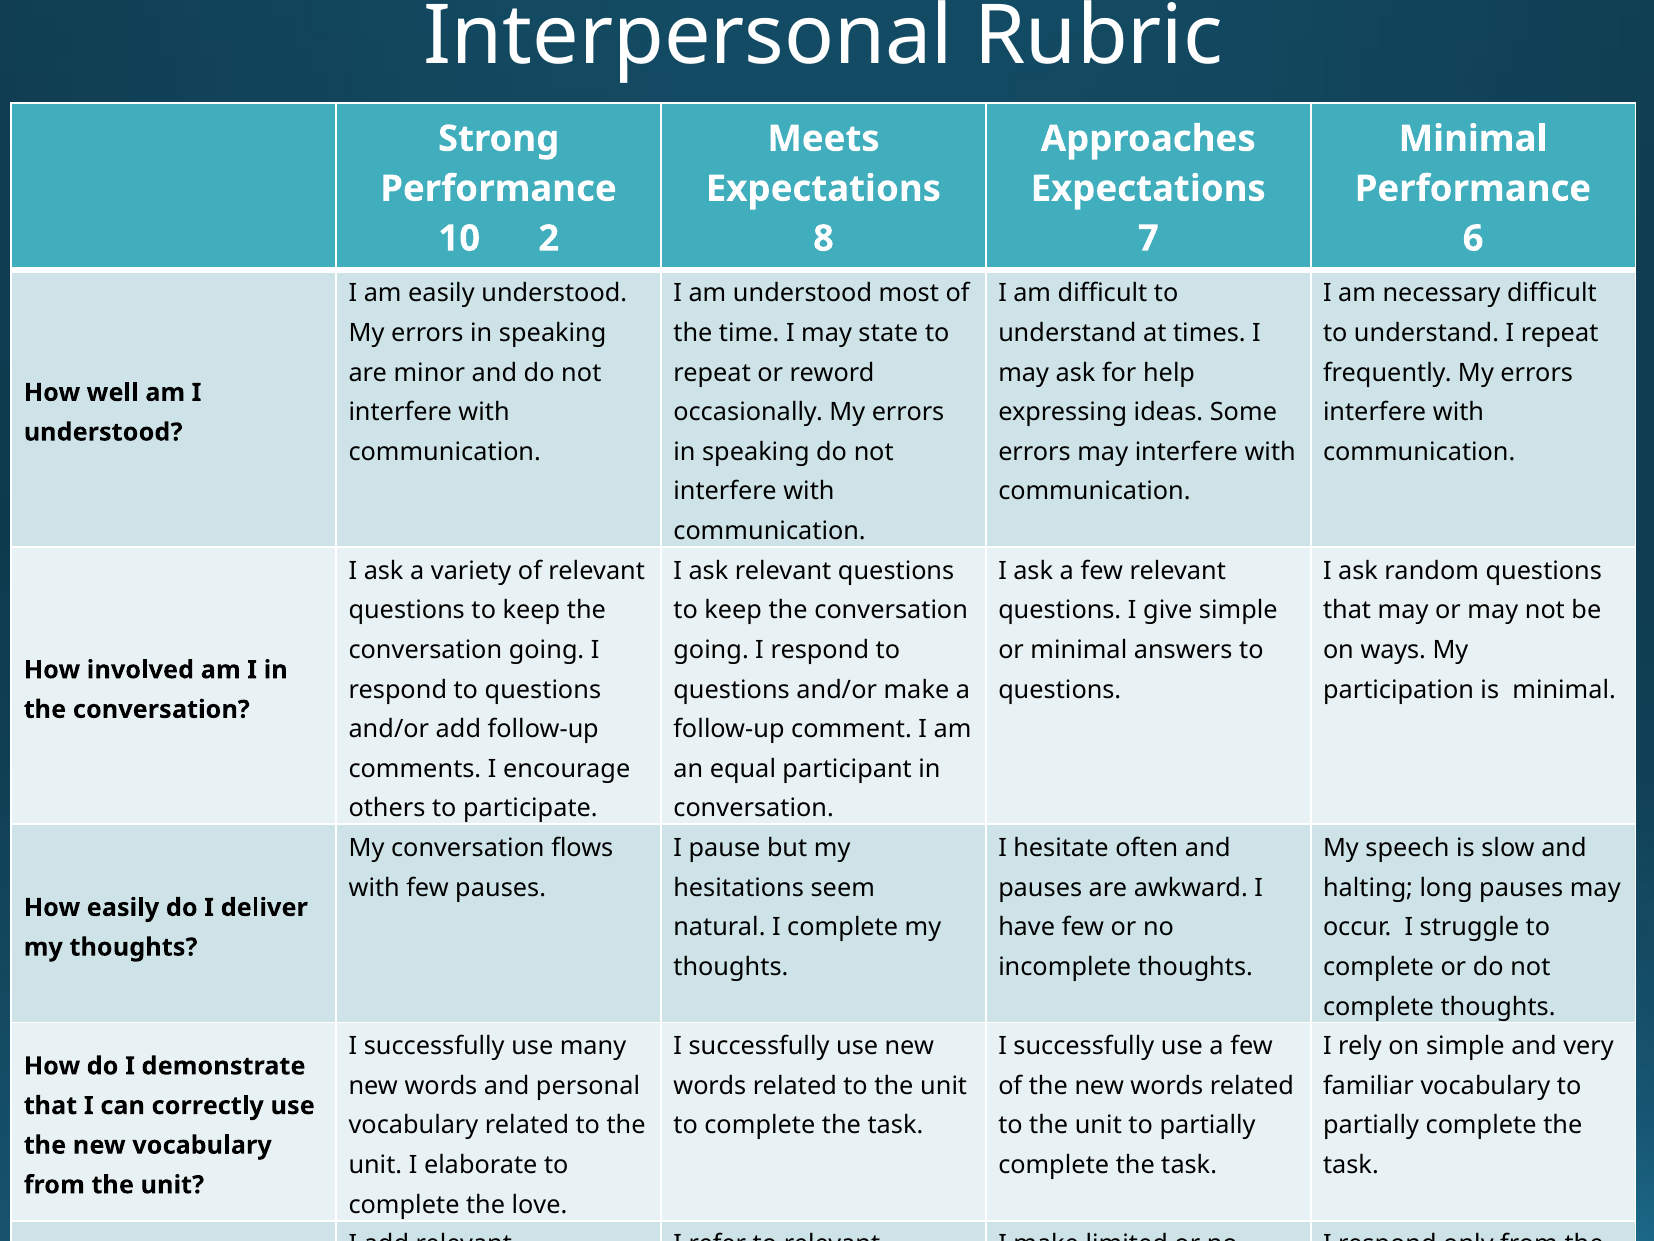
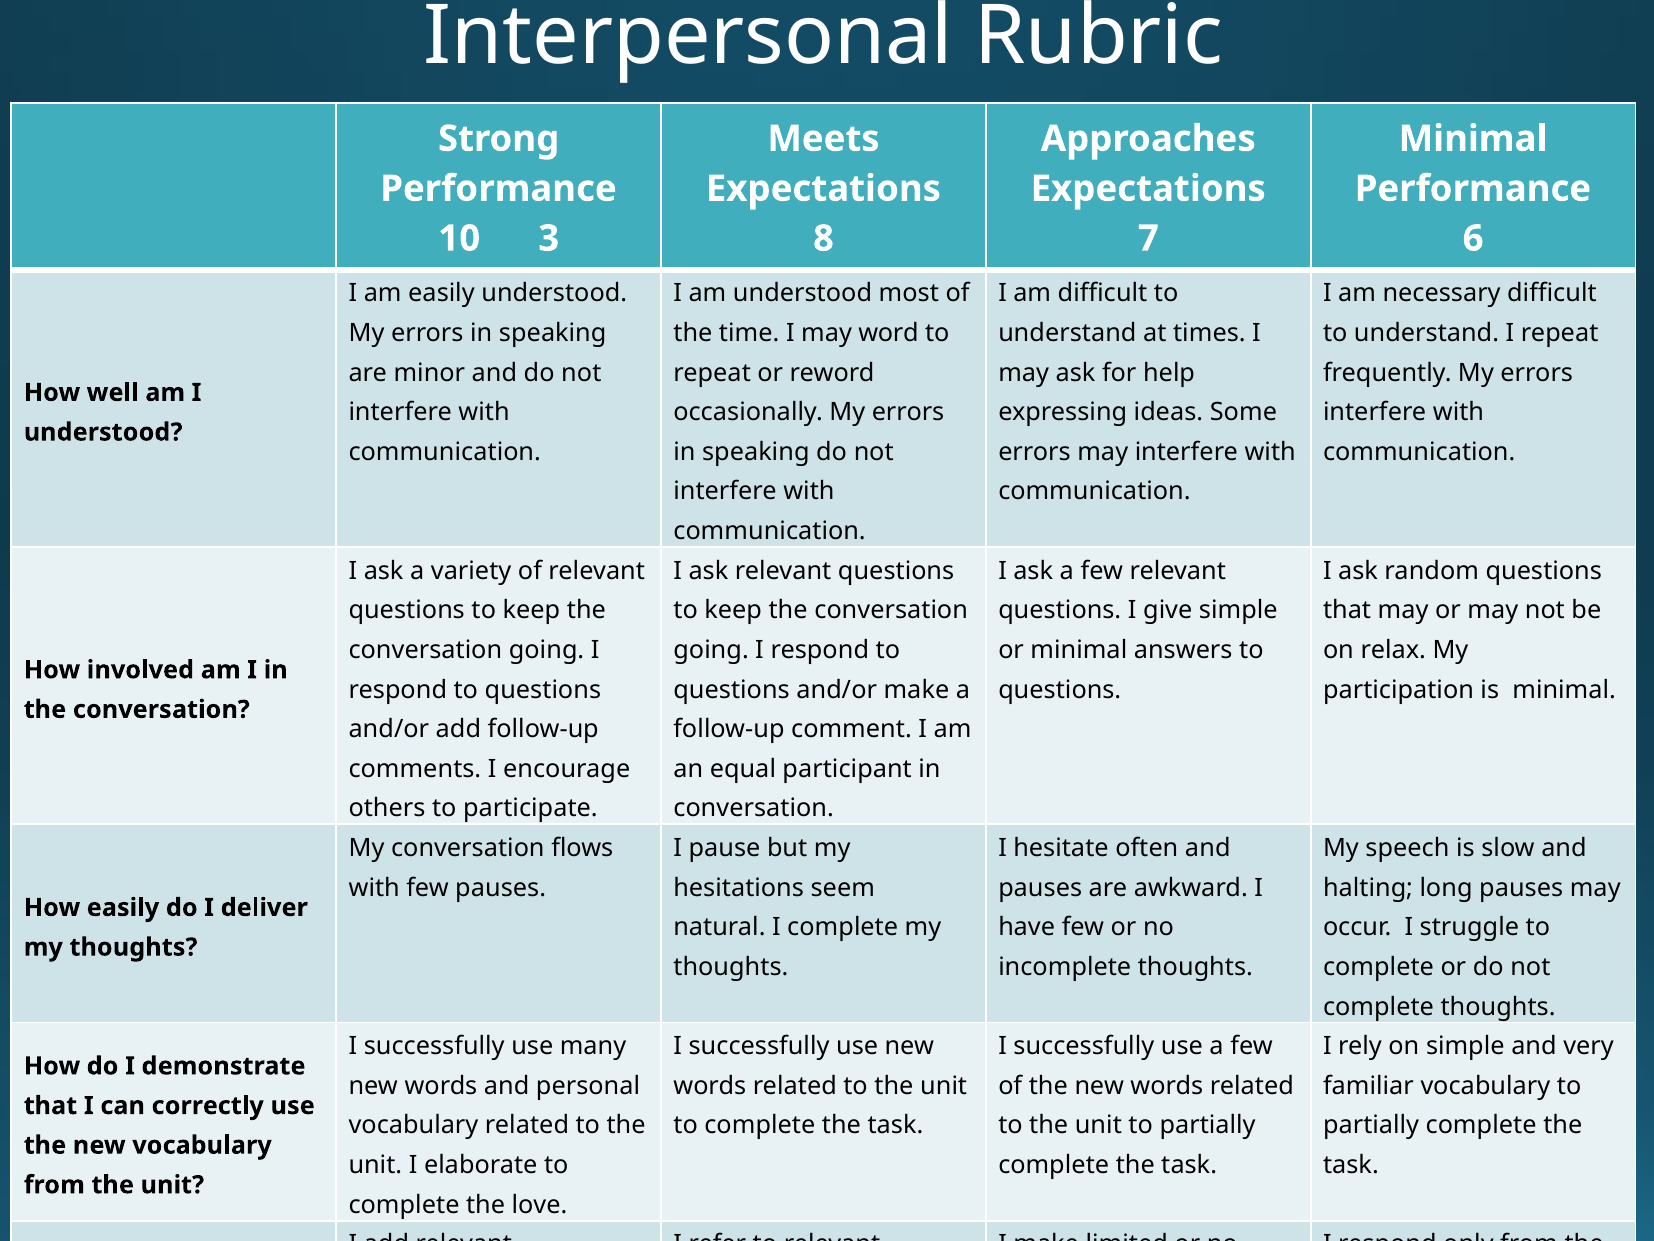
2: 2 -> 3 (549, 238)
state: state -> word (888, 333)
ways: ways -> relax (1393, 650)
